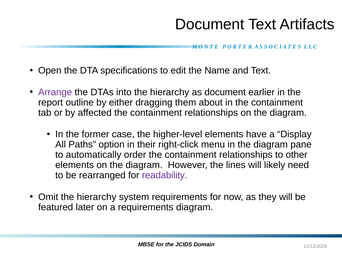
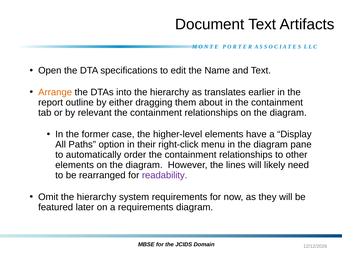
Arrange colour: purple -> orange (55, 92)
as document: document -> translates (225, 92)
affected: affected -> relevant (95, 113)
